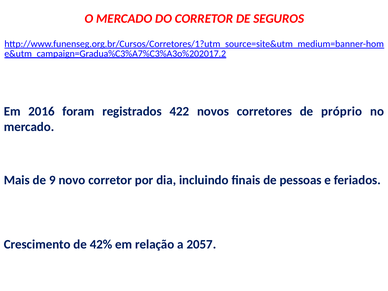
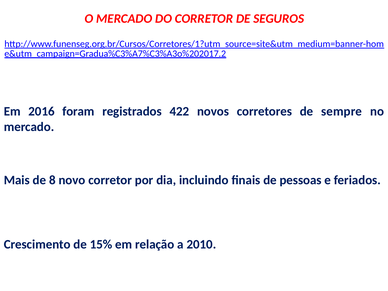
próprio: próprio -> sempre (342, 111)
9: 9 -> 8 (52, 180)
42%: 42% -> 15% (101, 244)
2057: 2057 -> 2010 (201, 244)
